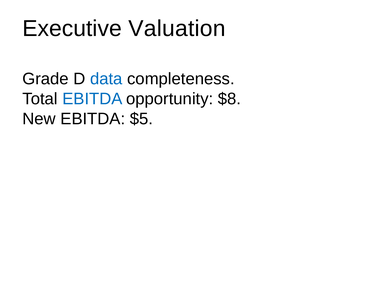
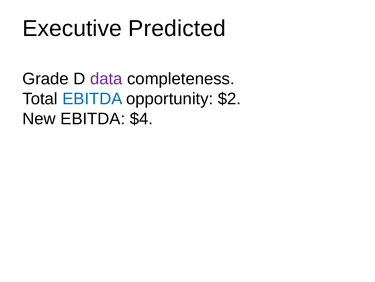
Valuation: Valuation -> Predicted (177, 28)
data colour: blue -> purple (106, 79)
$8: $8 -> $2 (229, 99)
$5: $5 -> $4 (141, 119)
